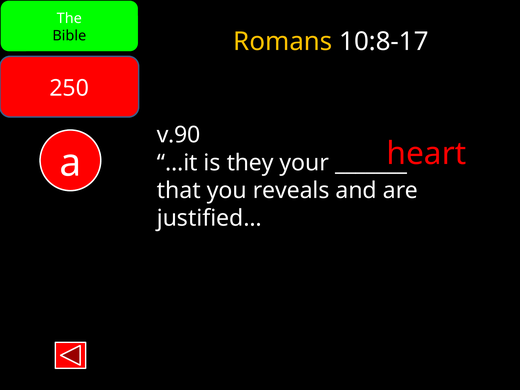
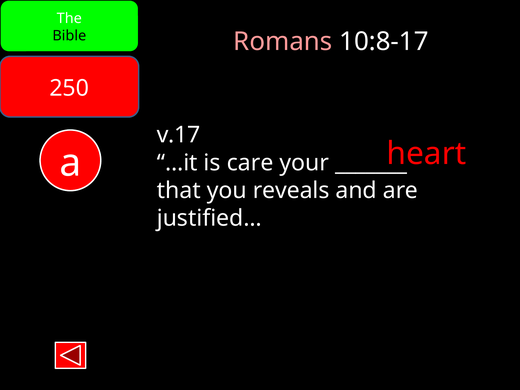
Romans colour: yellow -> pink (283, 42)
v.90: v.90 -> v.17 (179, 135)
they: they -> care (250, 163)
